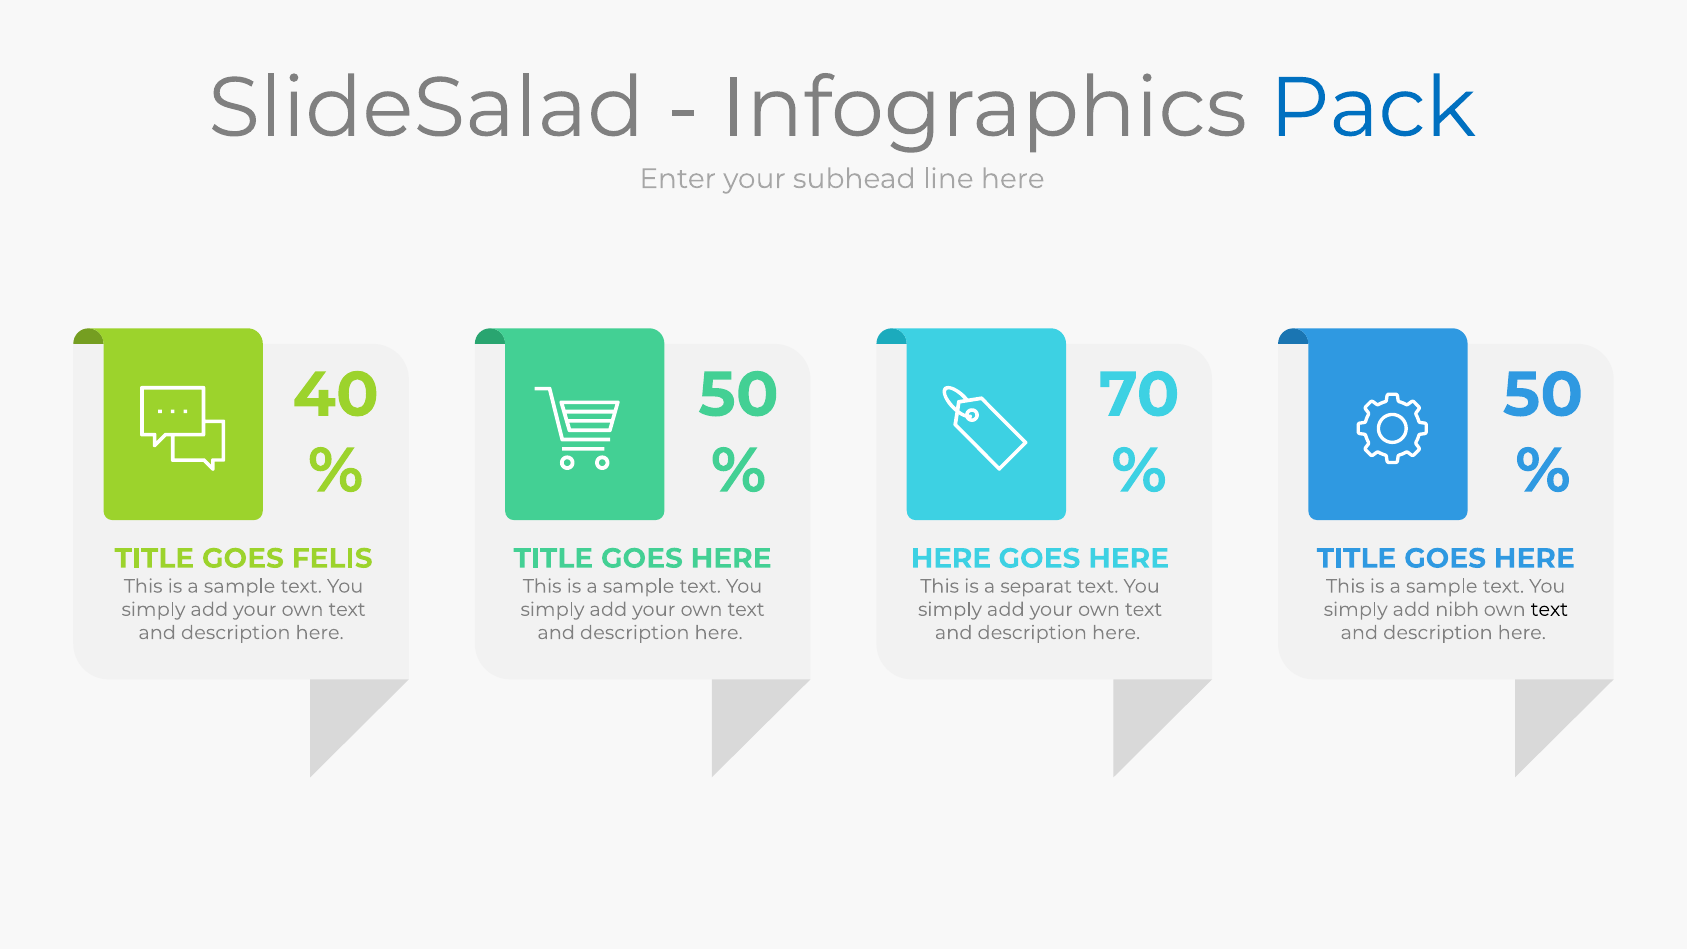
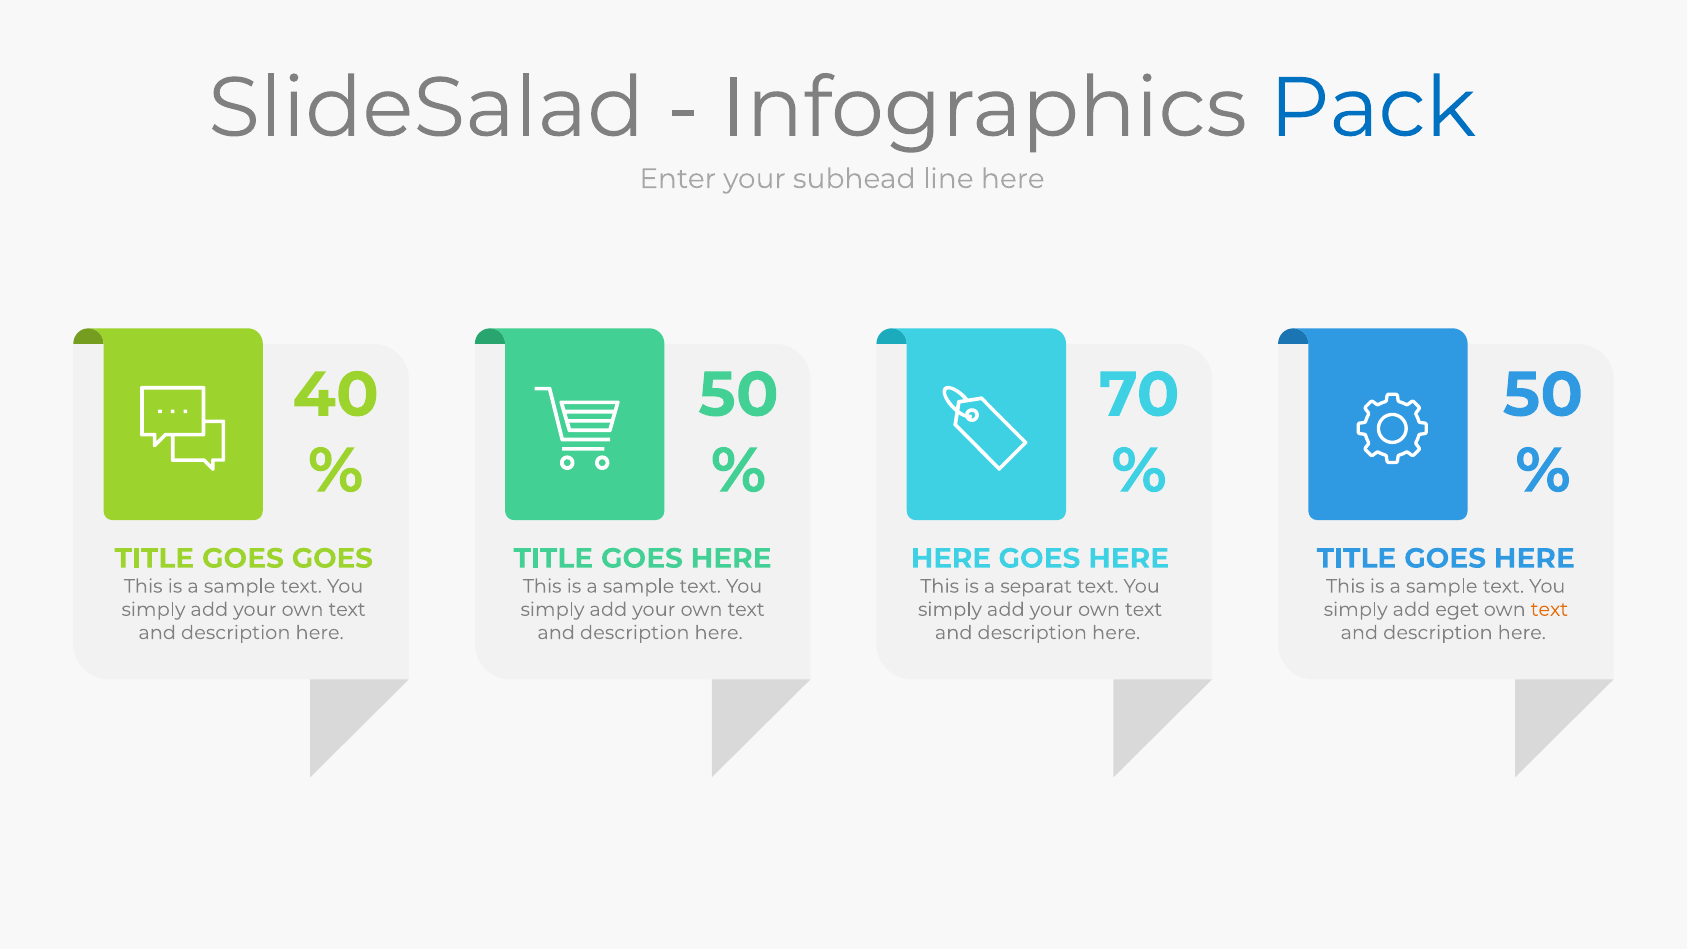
GOES FELIS: FELIS -> GOES (332, 558)
nibh: nibh -> eget (1457, 609)
text colour: black -> orange (1549, 609)
